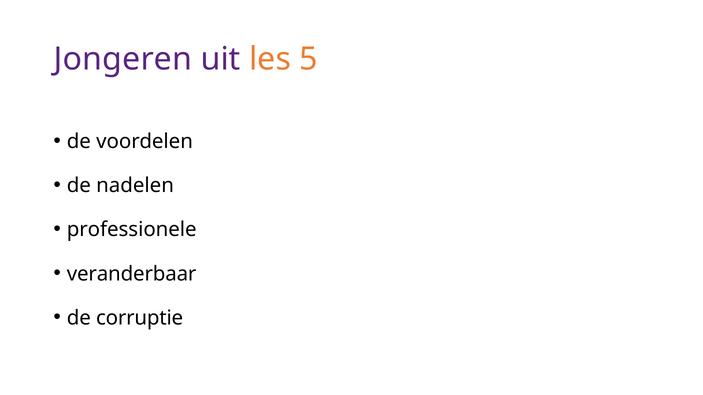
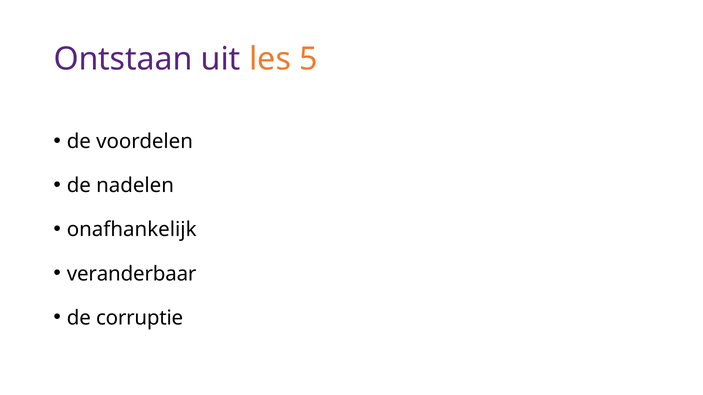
Jongeren: Jongeren -> Ontstaan (123, 59)
professionele: professionele -> onafhankelijk (132, 230)
